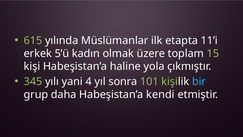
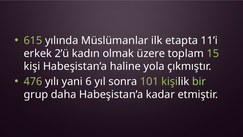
5’ü: 5’ü -> 2’ü (62, 53)
345: 345 -> 476 (33, 81)
4: 4 -> 6 (89, 81)
bir colour: light blue -> light green (199, 81)
kendi: kendi -> kadar (160, 94)
